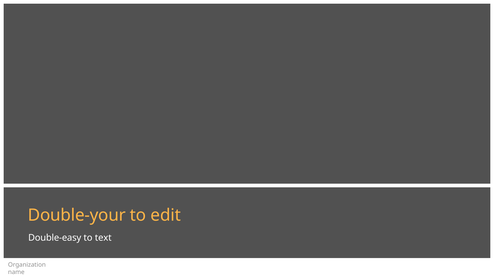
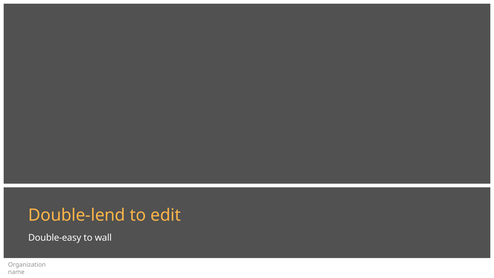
Double-your: Double-your -> Double-lend (77, 215)
text: text -> wall (103, 238)
